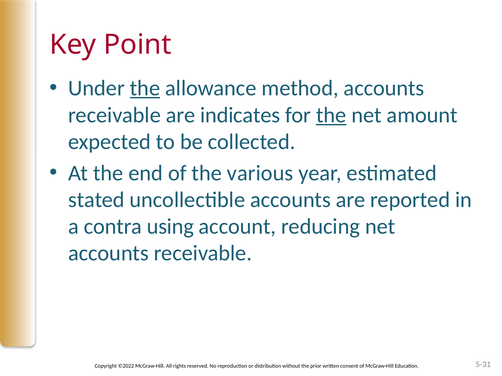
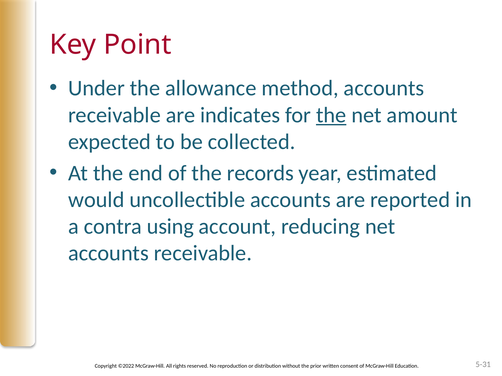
the underline: present -> none (145, 88)
various: various -> records (260, 173)
stated: stated -> would (96, 200)
